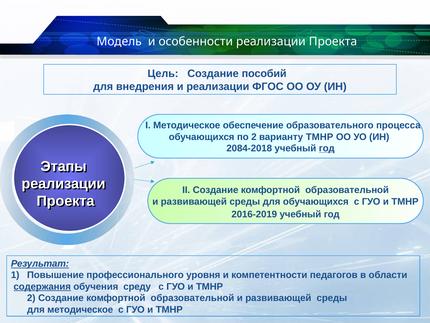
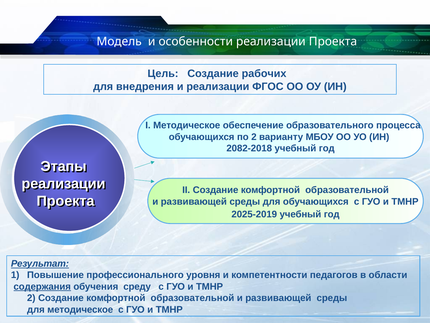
пособий: пособий -> рабочих (264, 74)
варианту ТМНР: ТМНР -> МБОУ (320, 137)
2084-2018: 2084-2018 -> 2082-2018 (249, 148)
год underline: present -> none (327, 148)
2016-2019: 2016-2019 -> 2025-2019 (254, 214)
